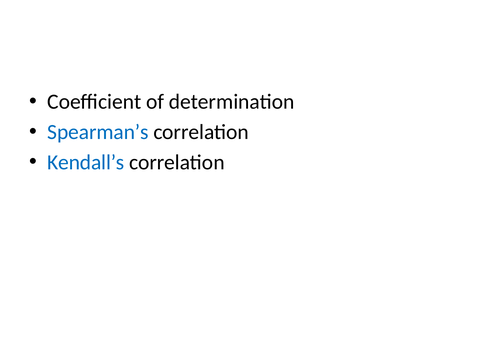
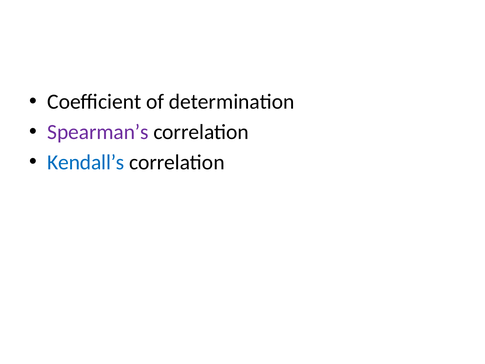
Spearman’s colour: blue -> purple (98, 132)
